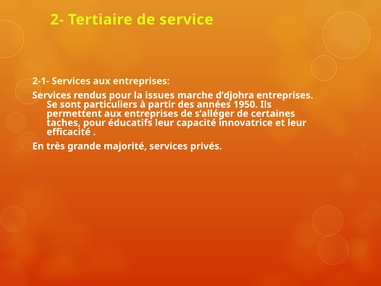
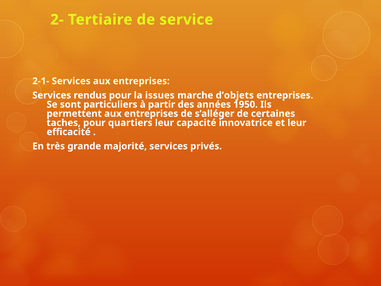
d’djohra: d’djohra -> d’objets (235, 95)
éducatifs: éducatifs -> quartiers (130, 123)
